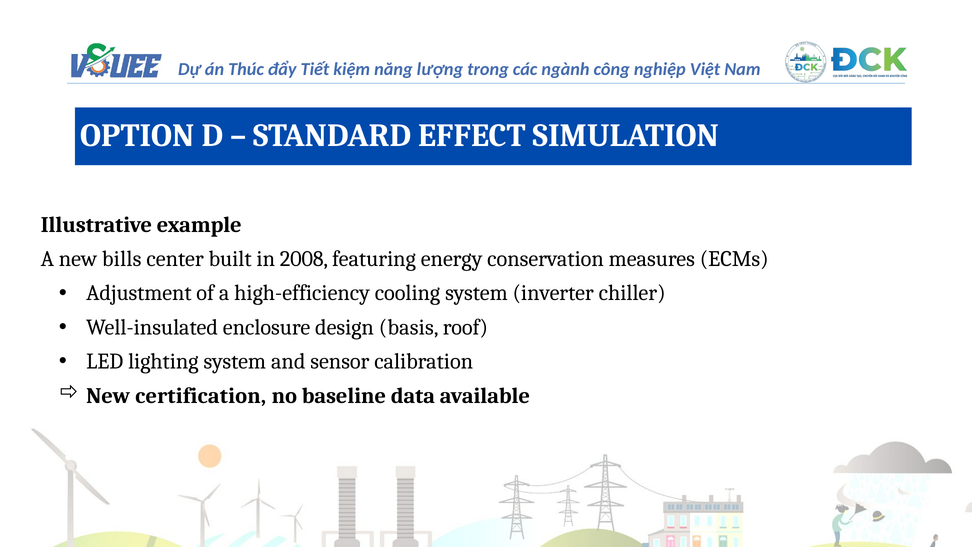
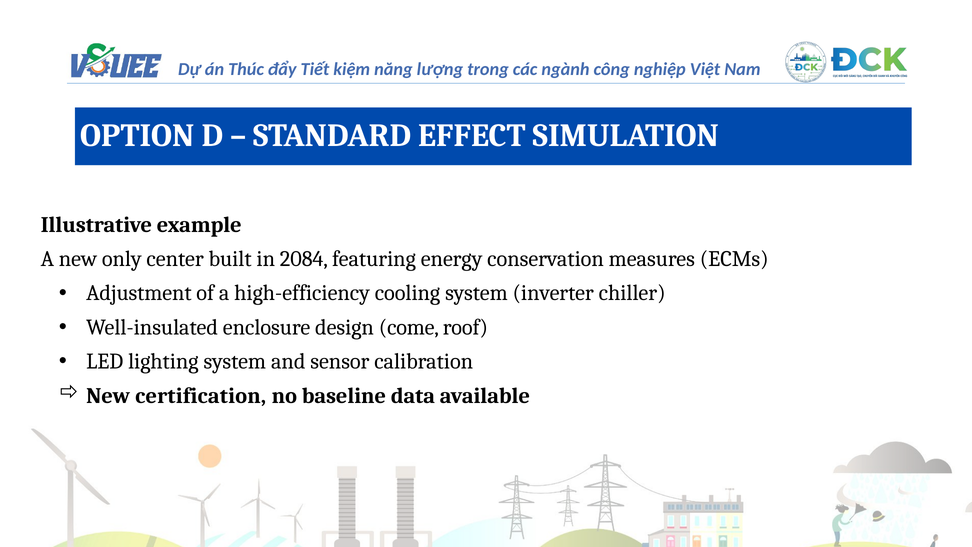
bills: bills -> only (122, 259)
2008: 2008 -> 2084 (304, 259)
basis: basis -> come (409, 327)
